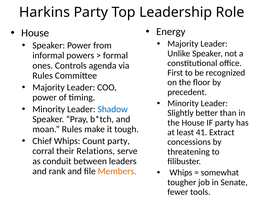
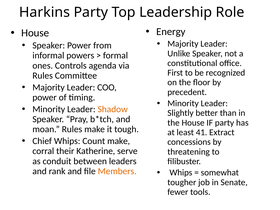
Shadow colour: blue -> orange (113, 109)
Count party: party -> make (119, 141)
Relations: Relations -> Katherine (96, 151)
